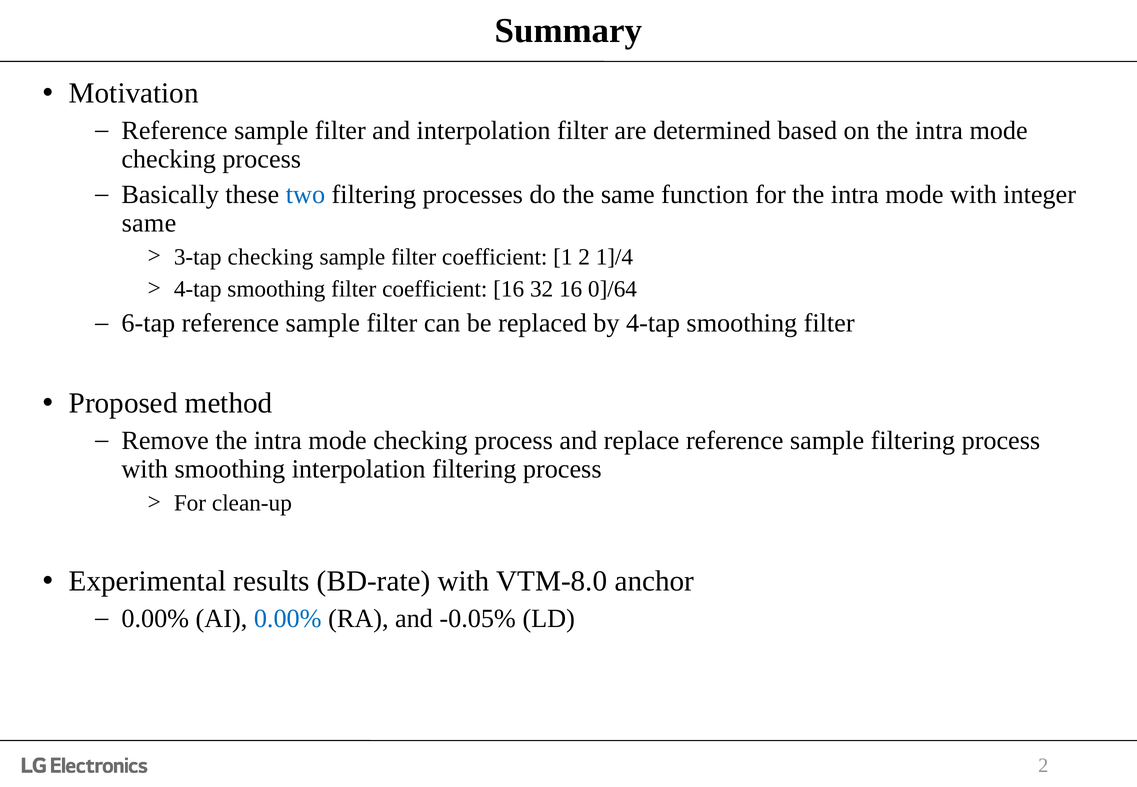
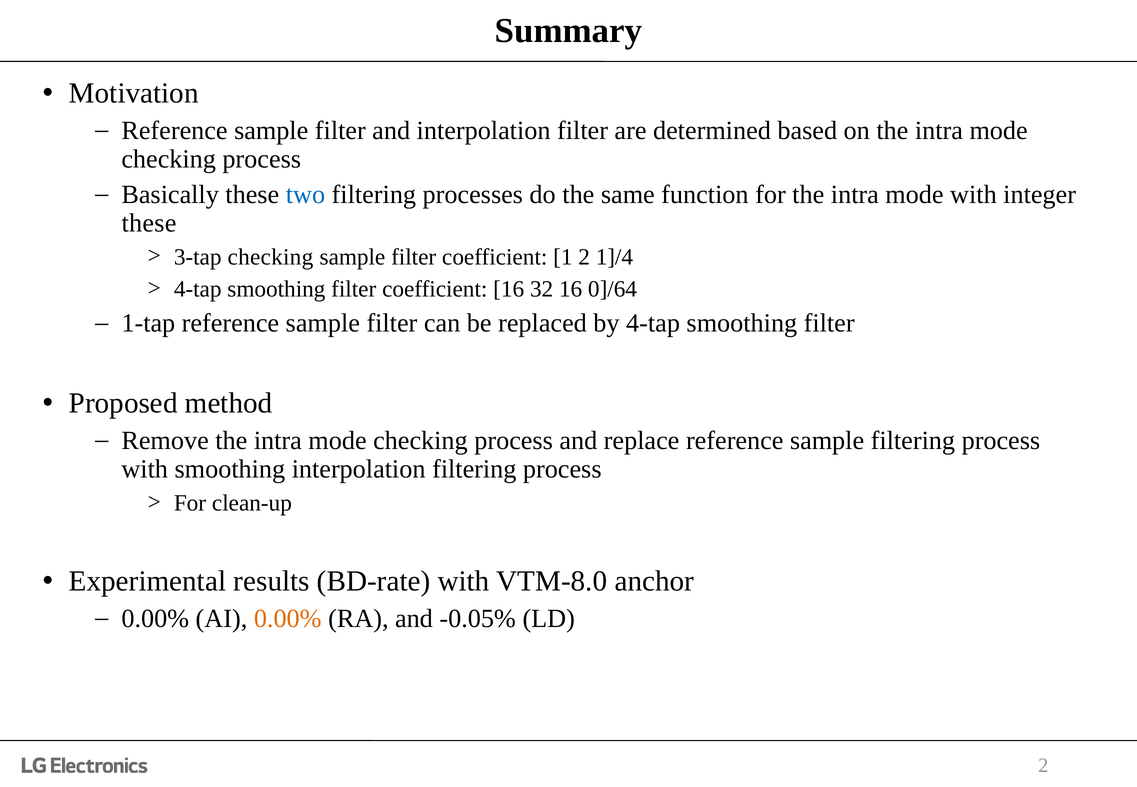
same: same -> these (149, 223)
6-tap: 6-tap -> 1-tap (148, 323)
0.00% colour: blue -> orange (288, 619)
